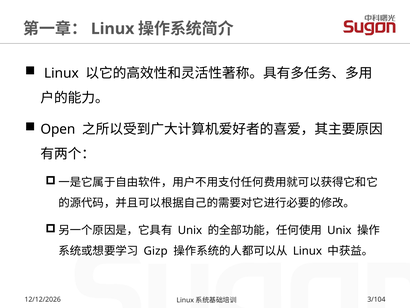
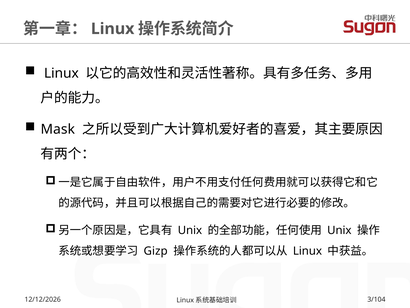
Open: Open -> Mask (58, 129)
